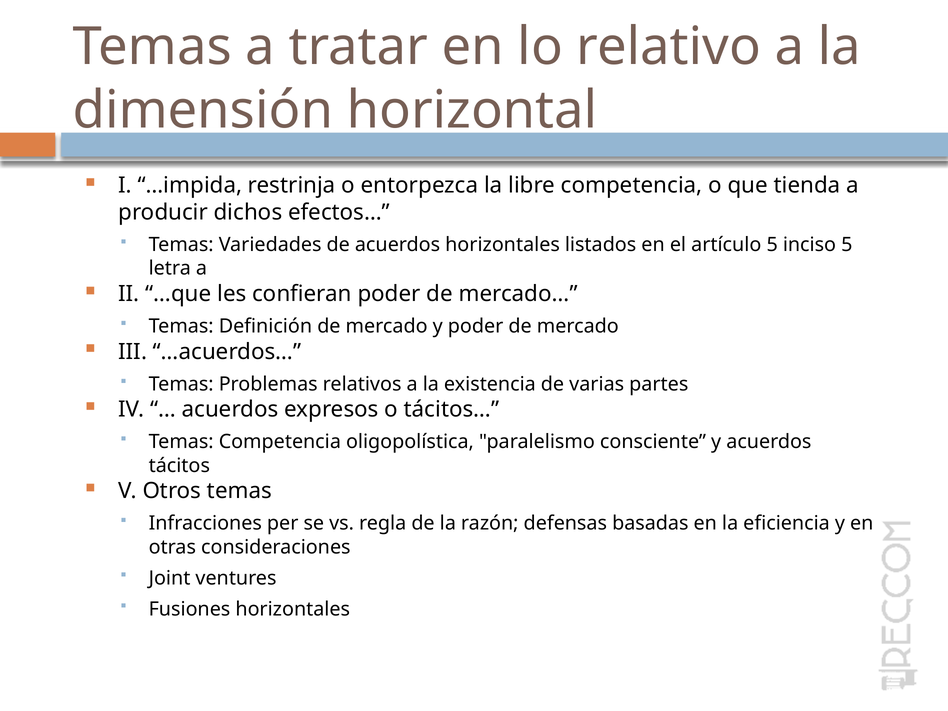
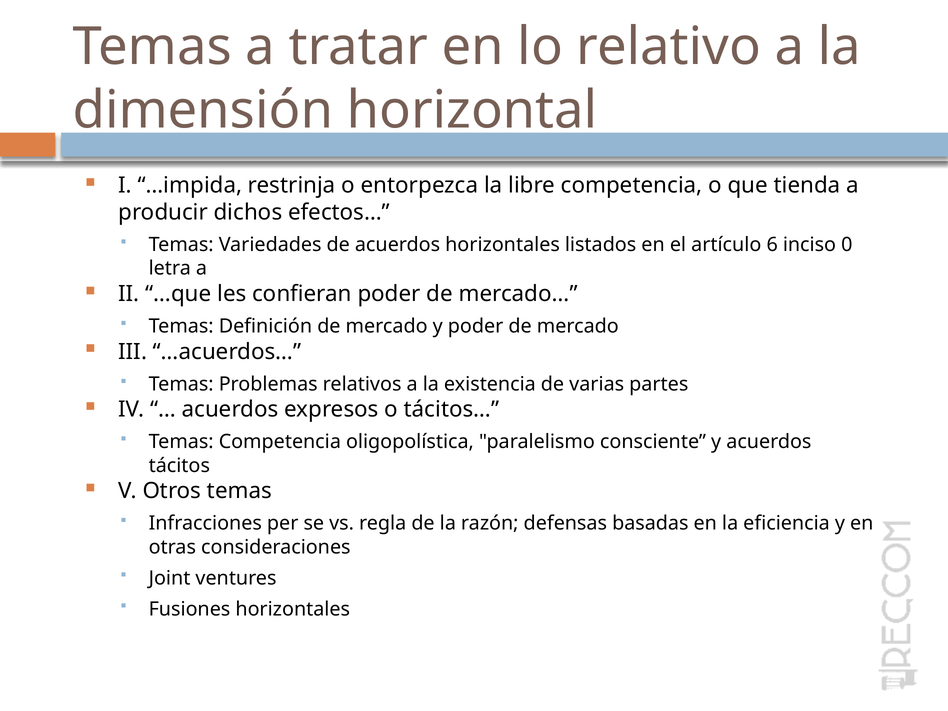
artículo 5: 5 -> 6 (772, 245)
inciso 5: 5 -> 0 (847, 245)
